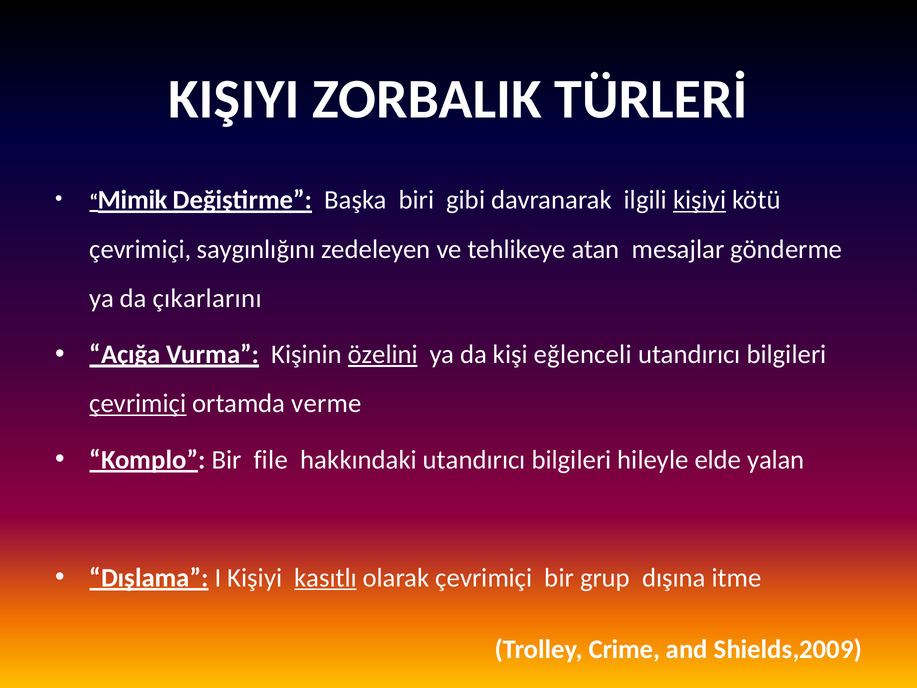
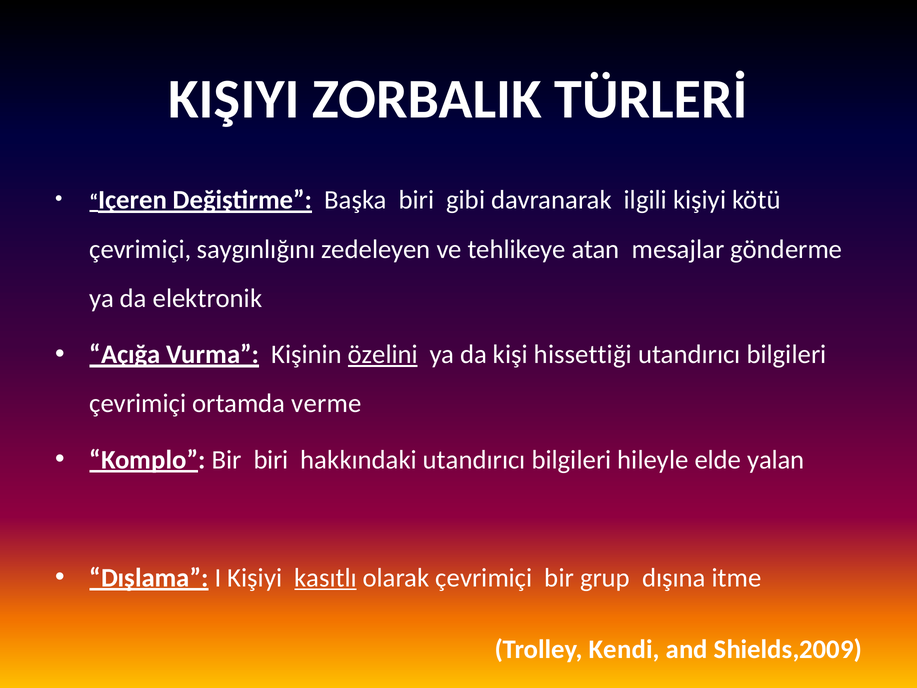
Mimik: Mimik -> Içeren (133, 200)
kişiyi underline: present -> none (700, 200)
çıkarlarını: çıkarlarını -> elektronik (207, 298)
eğlenceli: eğlenceli -> hissettiği (583, 354)
çevrimiçi underline: present -> none (138, 403)
Bir file: file -> biri (271, 460)
Crime: Crime -> Kendi (624, 649)
